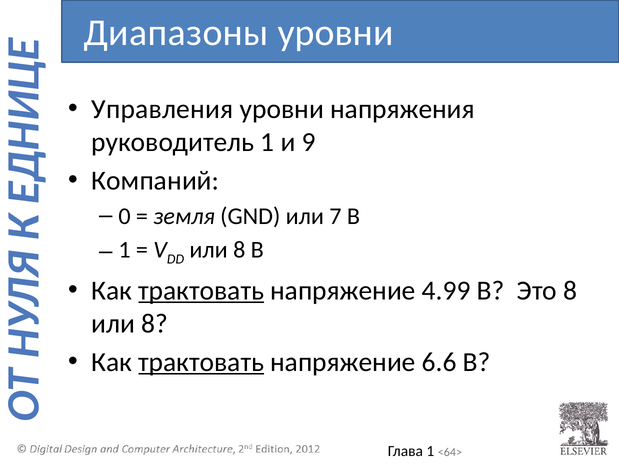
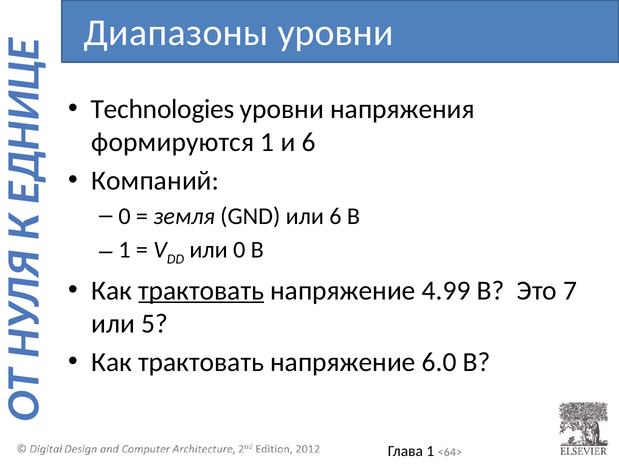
Управления: Управления -> Technologies (163, 109)
руководитель: руководитель -> формируются (173, 142)
и 9: 9 -> 6 (309, 142)
или 7: 7 -> 6 (335, 216)
8: 8 -> 0 (239, 250)
Это 8: 8 -> 7 (570, 291)
8: 8 -> 5 (155, 324)
трактовать underline: present -> none (201, 362)
6.6: 6.6 -> 6.0 (439, 362)
